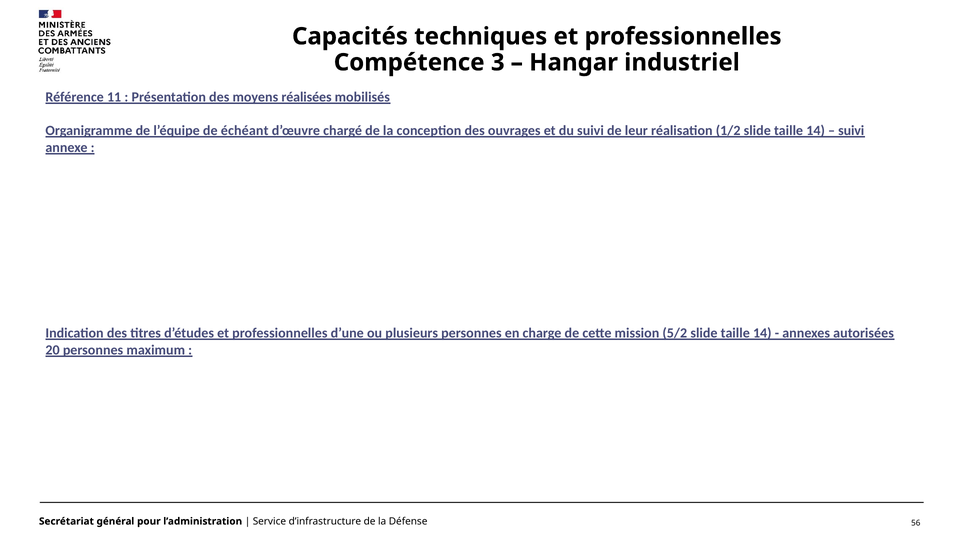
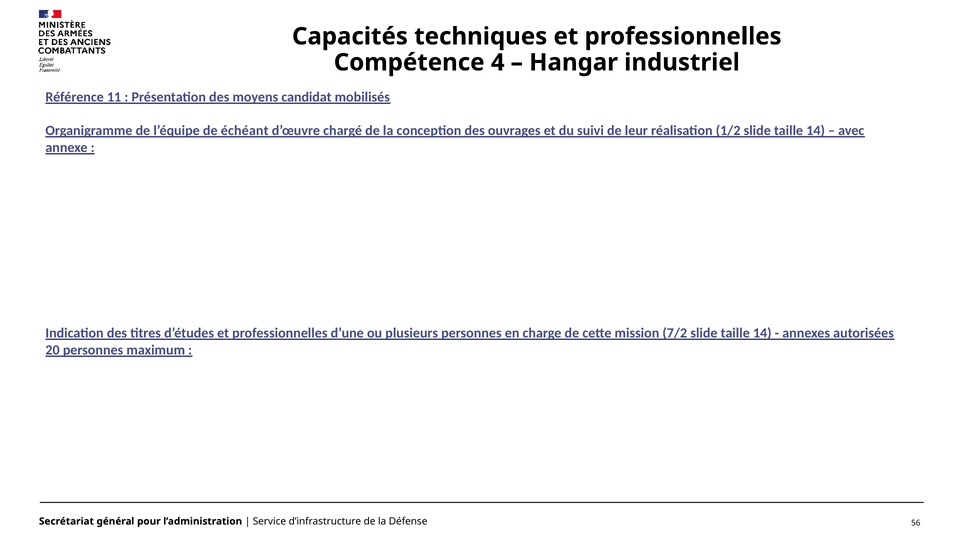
3: 3 -> 4 (498, 62)
réalisées: réalisées -> candidat (306, 97)
suivi: suivi -> avec (851, 131)
5/2: 5/2 -> 7/2 (675, 333)
